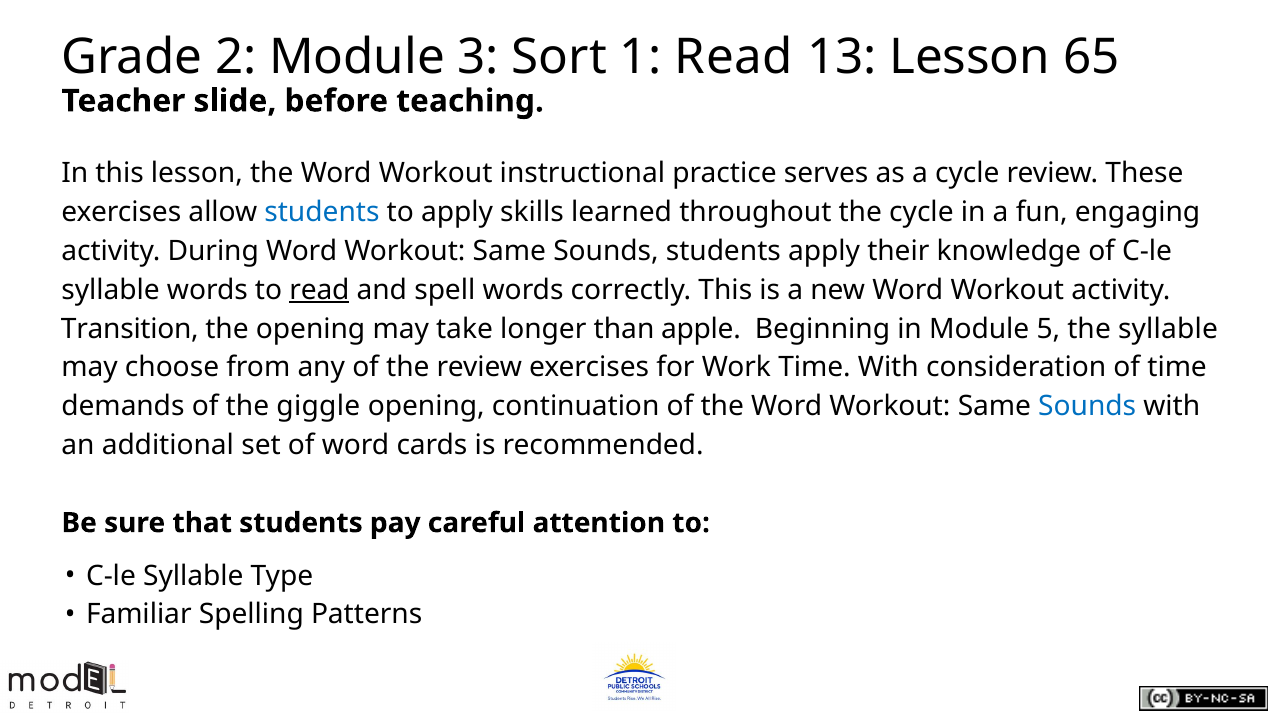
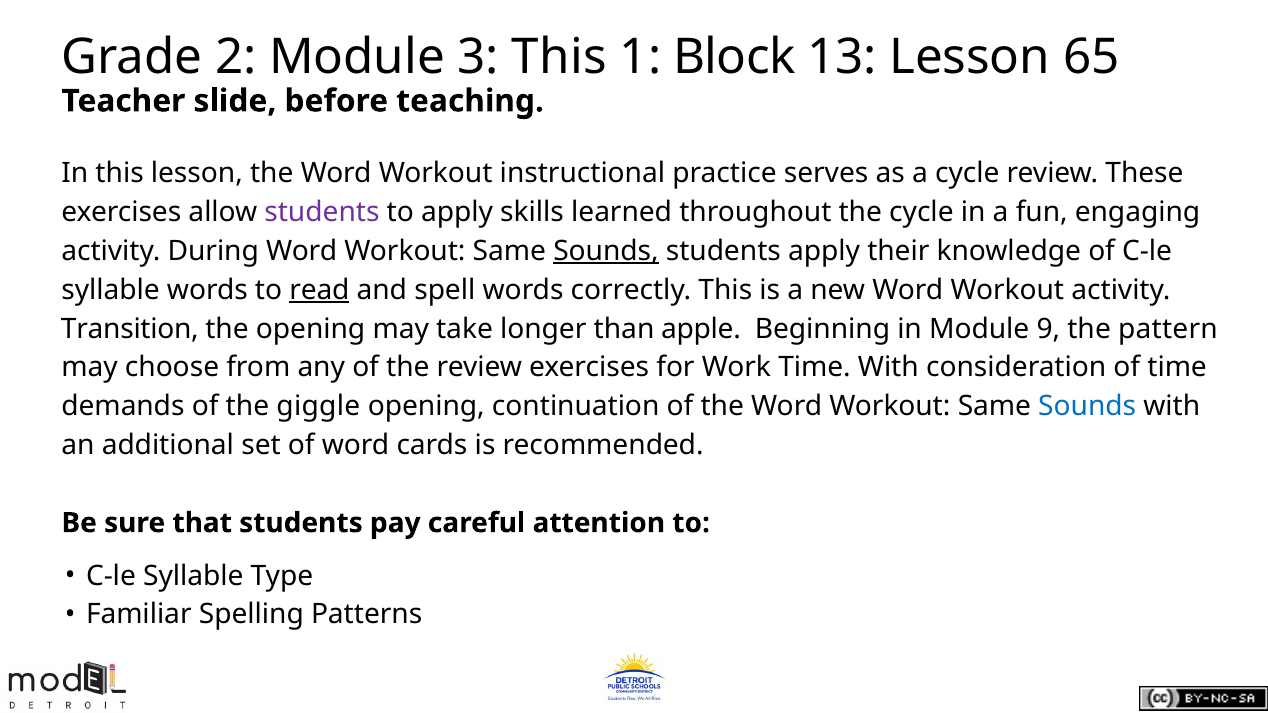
3 Sort: Sort -> This (559, 57)
1 Read: Read -> Block (734, 57)
students colour: blue -> purple (322, 212)
Sounds underline: none -> present (606, 251)
5: 5 -> 9 (1048, 329)
the syllable: syllable -> pattern (1168, 329)
